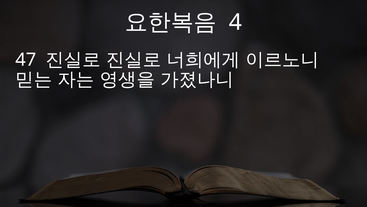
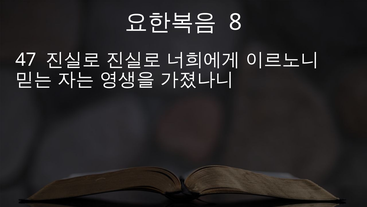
4: 4 -> 8 (236, 22)
